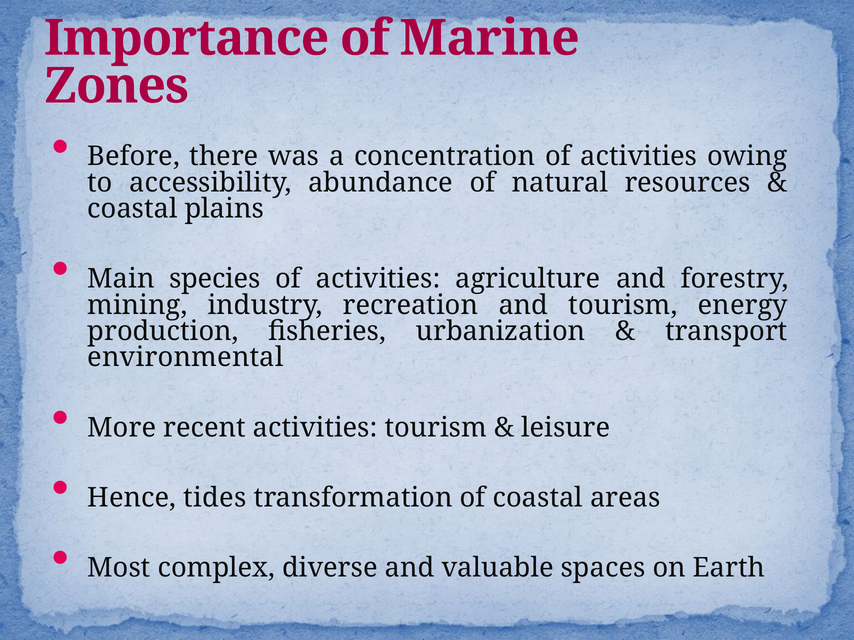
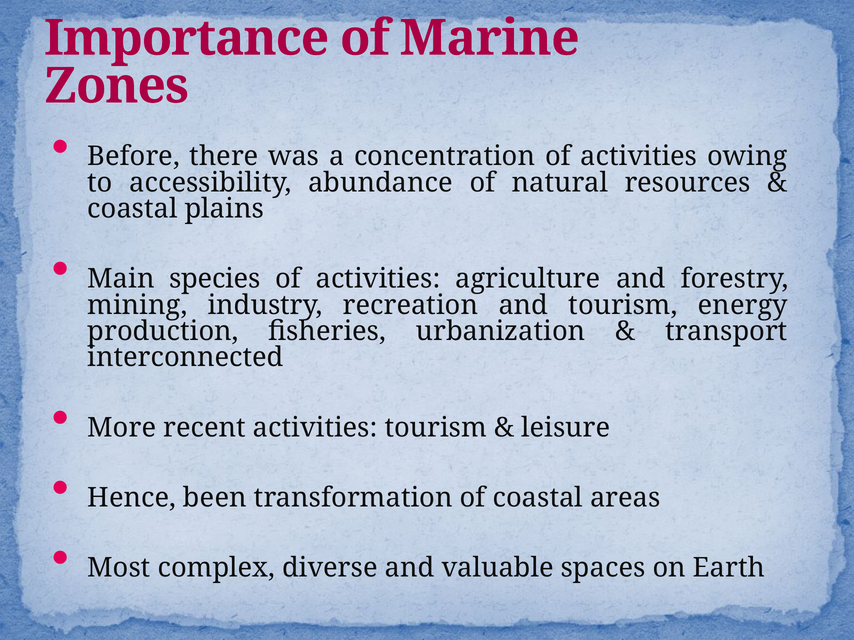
environmental: environmental -> interconnected (186, 358)
tides: tides -> been (215, 498)
